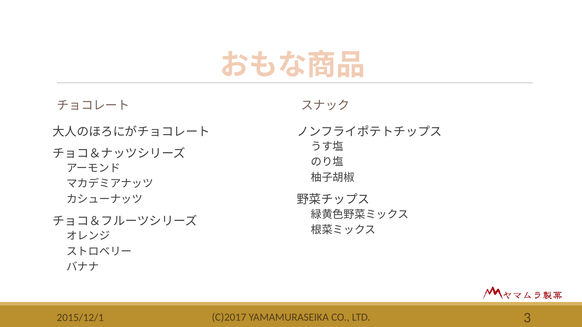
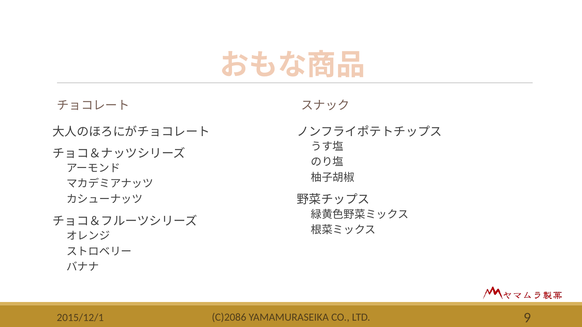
C)2017: C)2017 -> C)2086 (229, 318)
3: 3 -> 9 (527, 318)
